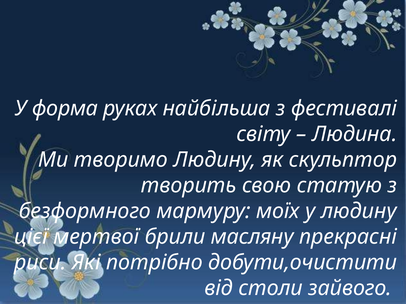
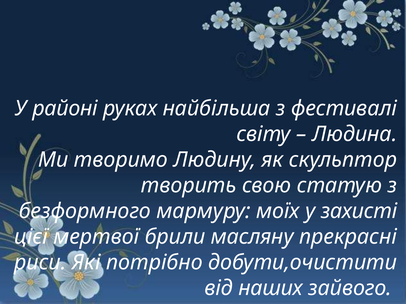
форма: форма -> районі (65, 108)
у людину: людину -> захисті (359, 211)
столи: столи -> наших (271, 289)
